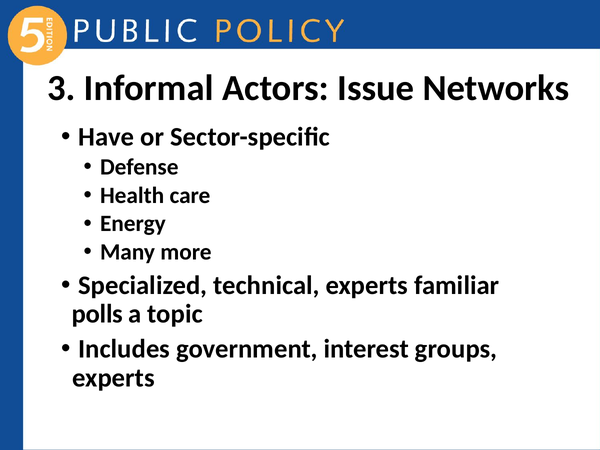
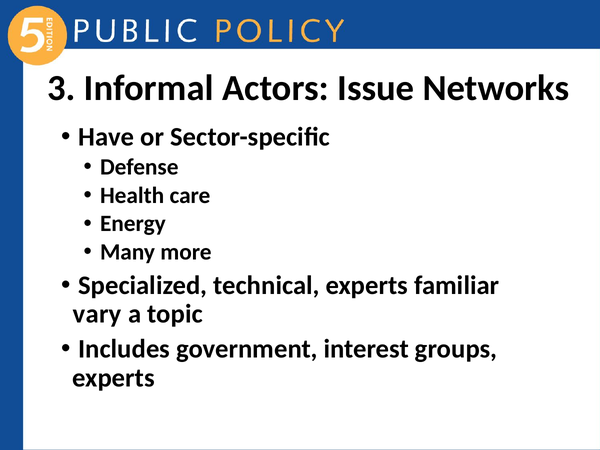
polls: polls -> vary (97, 314)
